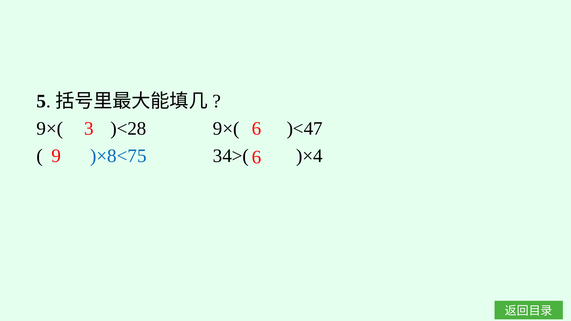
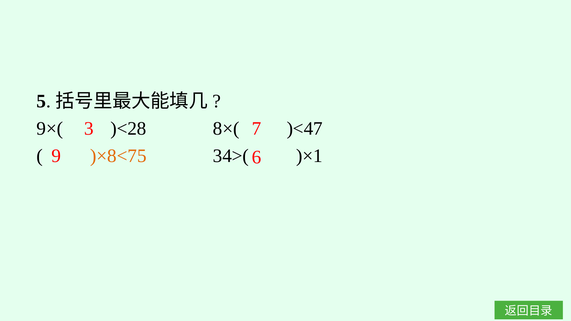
3 6: 6 -> 7 (257, 129)
)<28 9×(: 9×( -> 8×( (226, 129)
)×8<75 colour: blue -> orange (118, 156)
)×4: )×4 -> )×1 (310, 156)
